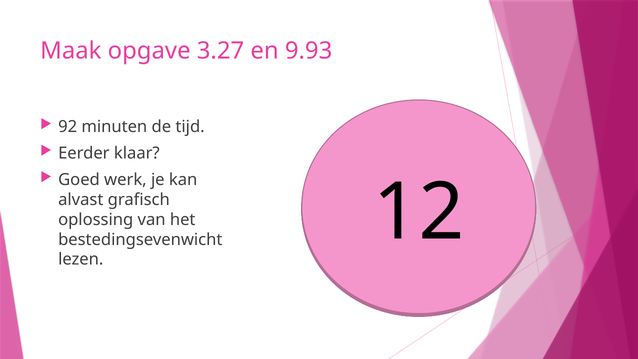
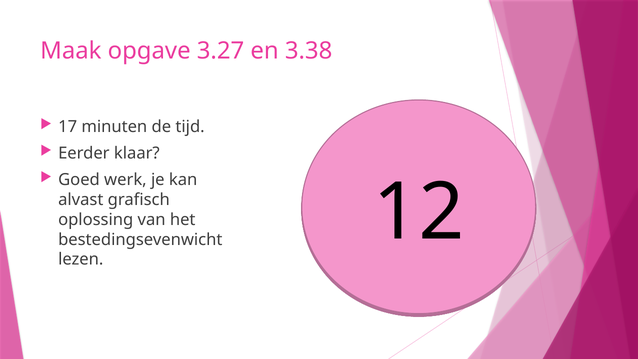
9.93: 9.93 -> 3.38 (309, 51)
92: 92 -> 17 (68, 127)
